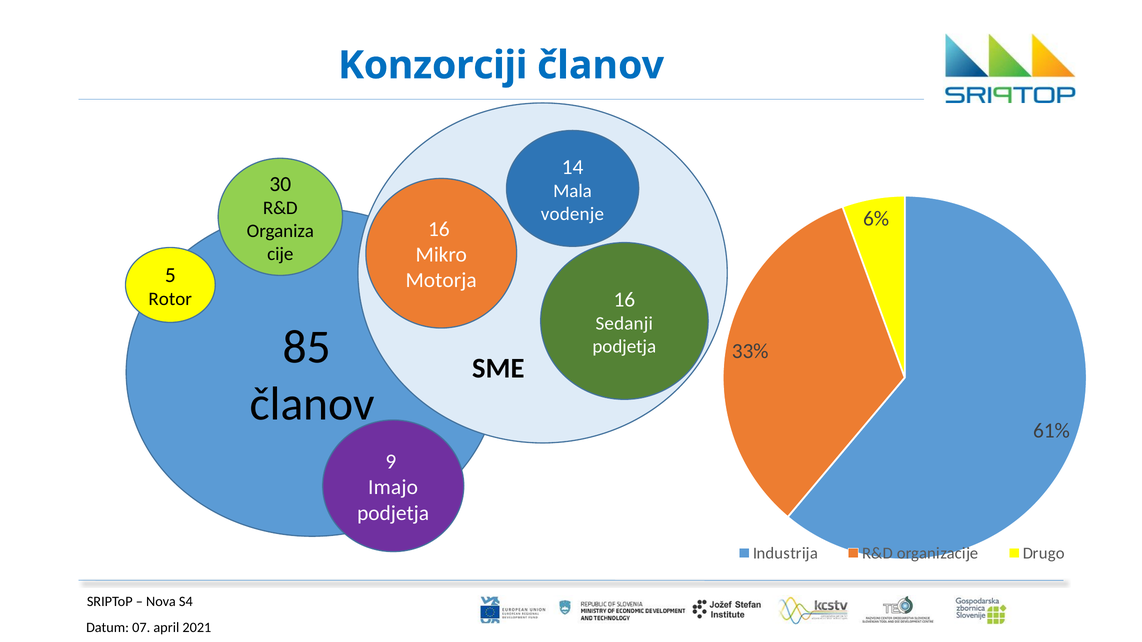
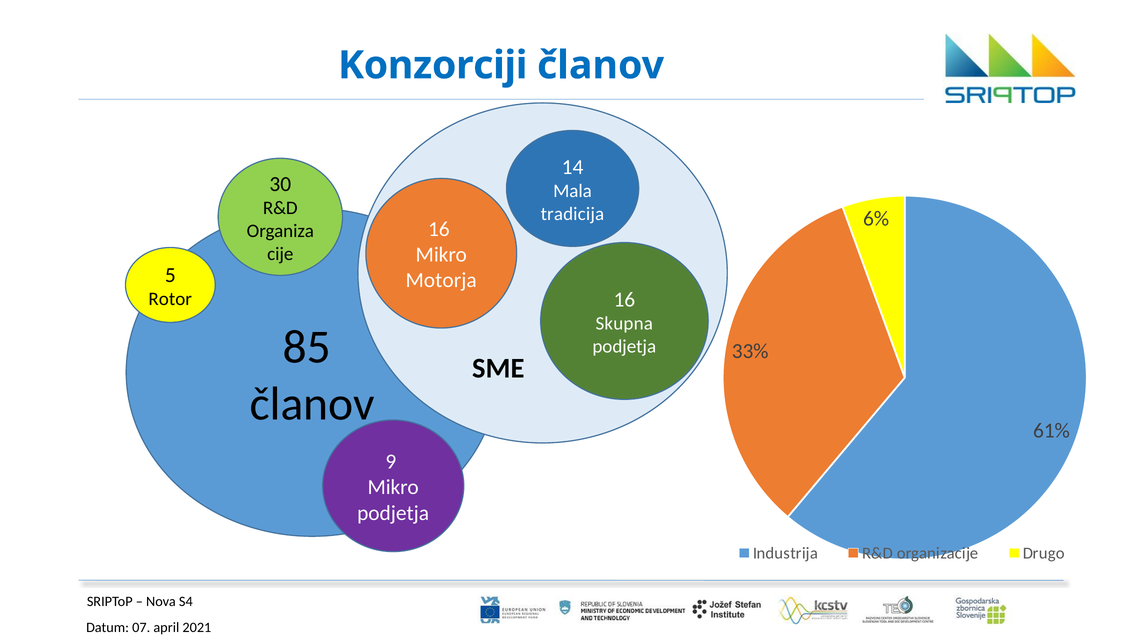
vodenje: vodenje -> tradicija (572, 214)
Sedanji: Sedanji -> Skupna (624, 324)
Imajo: Imajo -> Mikro (393, 488)
